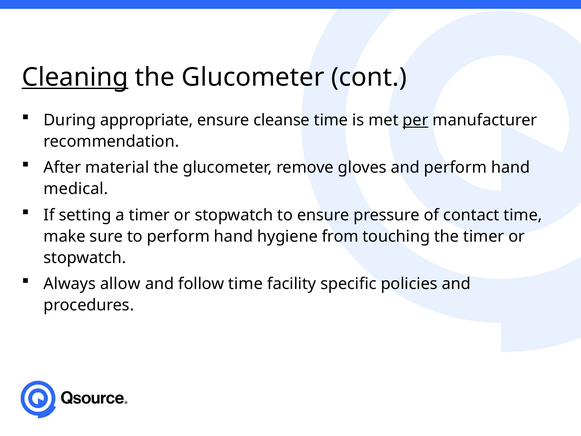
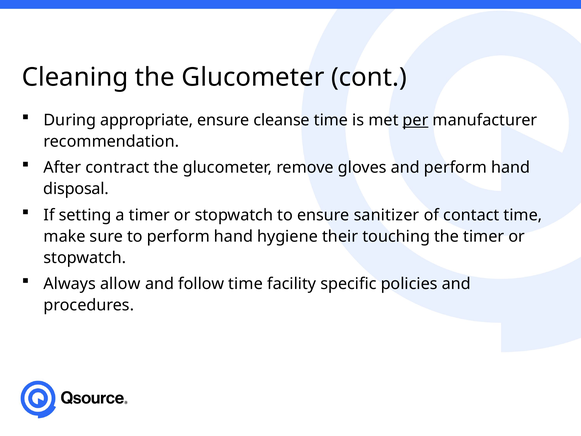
Cleaning underline: present -> none (75, 77)
material: material -> contract (117, 168)
medical: medical -> disposal (76, 189)
pressure: pressure -> sanitizer (386, 215)
from: from -> their (340, 236)
